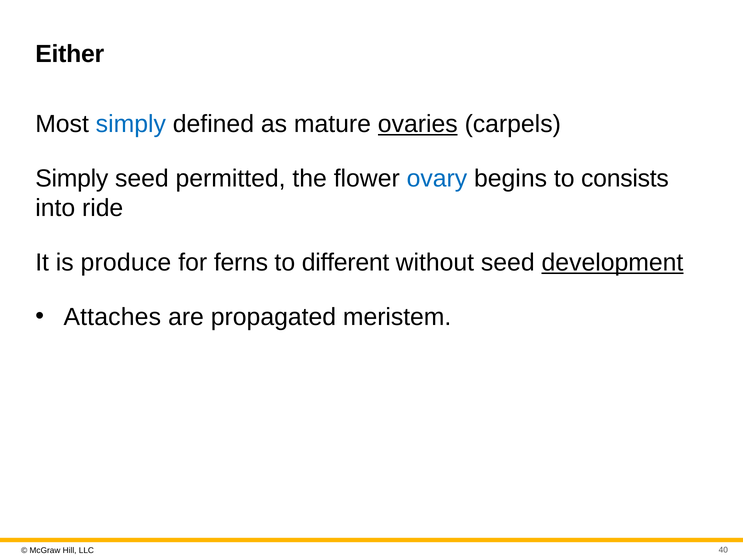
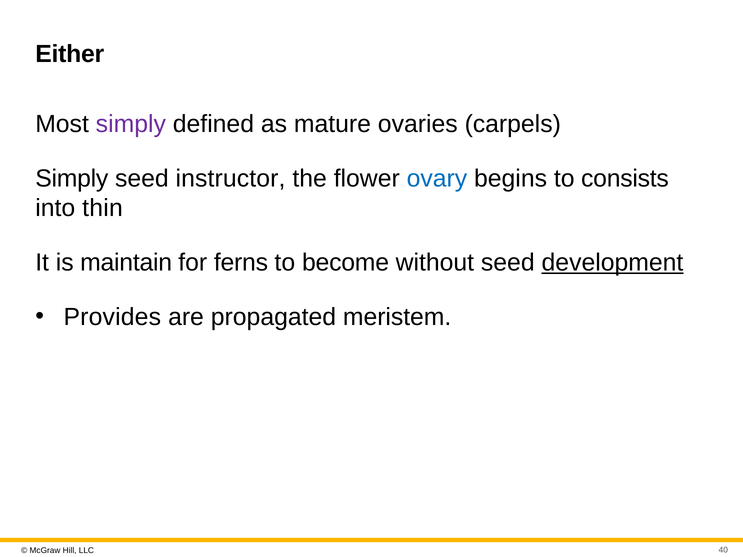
simply colour: blue -> purple (131, 124)
ovaries underline: present -> none (418, 124)
permitted: permitted -> instructor (231, 179)
ride: ride -> thin (103, 208)
produce: produce -> maintain (126, 263)
different: different -> become (346, 263)
Attaches: Attaches -> Provides (112, 317)
